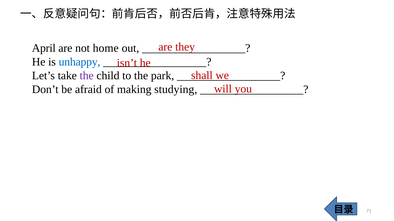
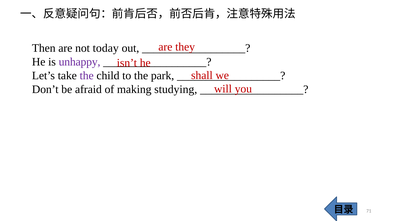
April: April -> Then (44, 48)
home: home -> today (106, 48)
unhappy colour: blue -> purple (80, 62)
